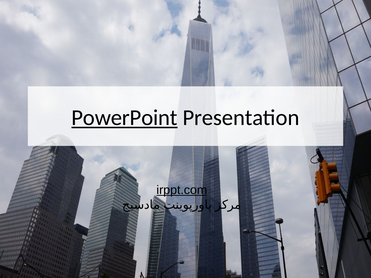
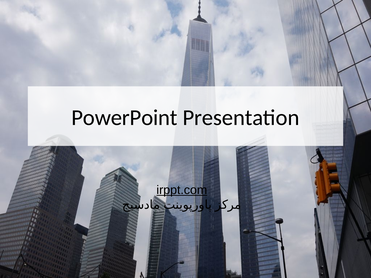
PowerPoint underline: present -> none (124, 118)
